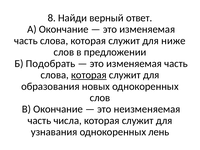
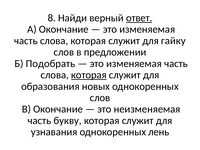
ответ underline: none -> present (139, 18)
ниже: ниже -> гайку (173, 41)
числа: числа -> букву (68, 121)
